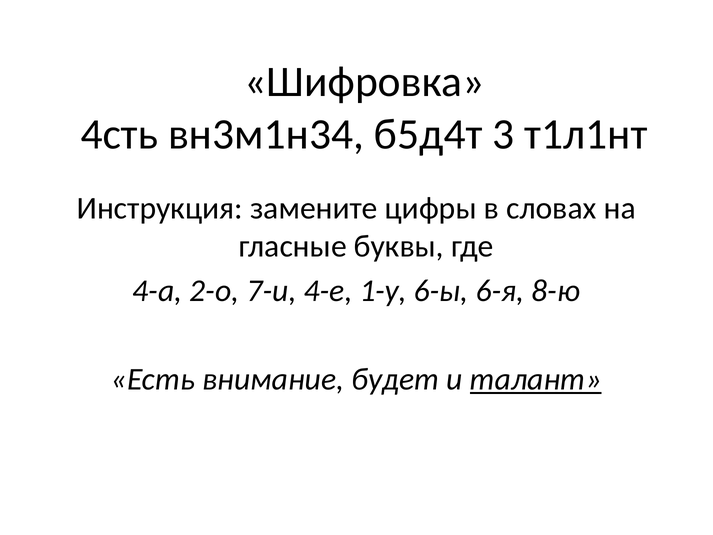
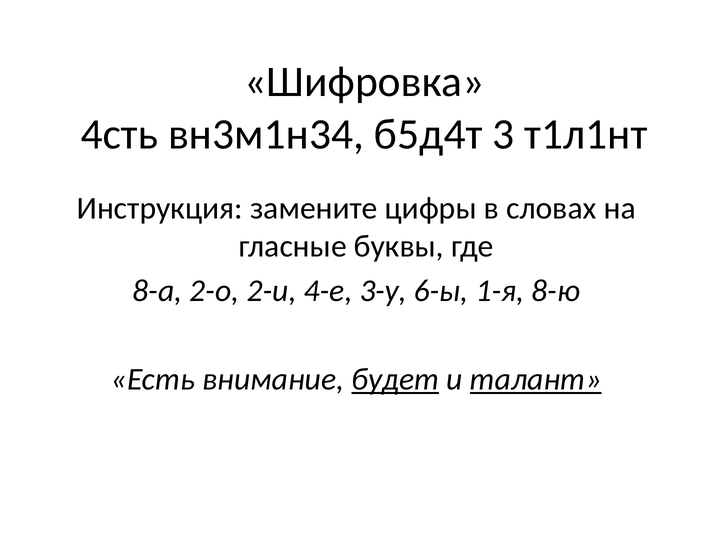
4-а: 4-а -> 8-а (157, 290)
7-и: 7-и -> 2-и (271, 290)
1-у: 1-у -> 3-у (383, 290)
6-я: 6-я -> 1-я (500, 290)
будет underline: none -> present (395, 379)
